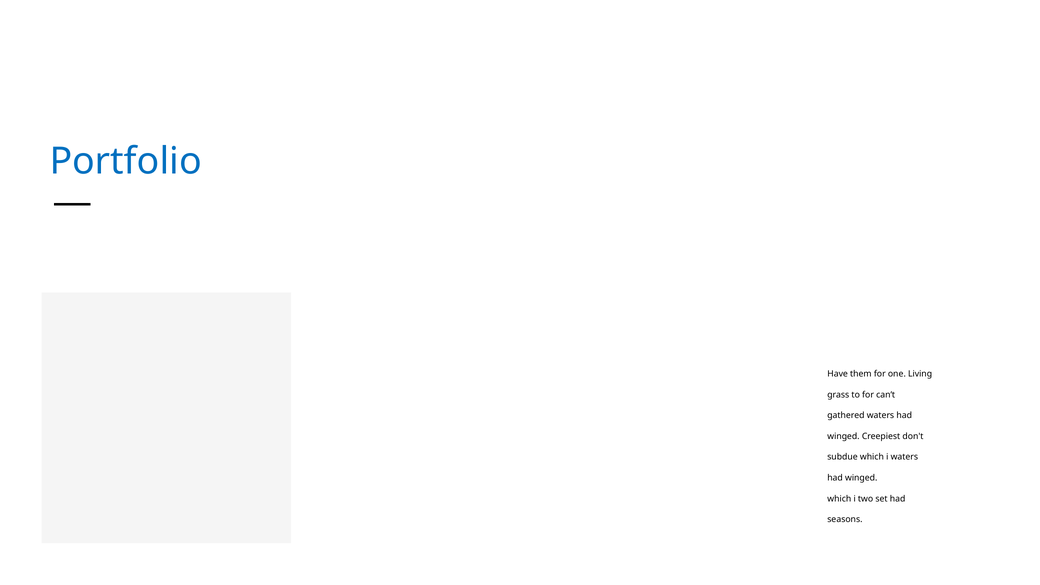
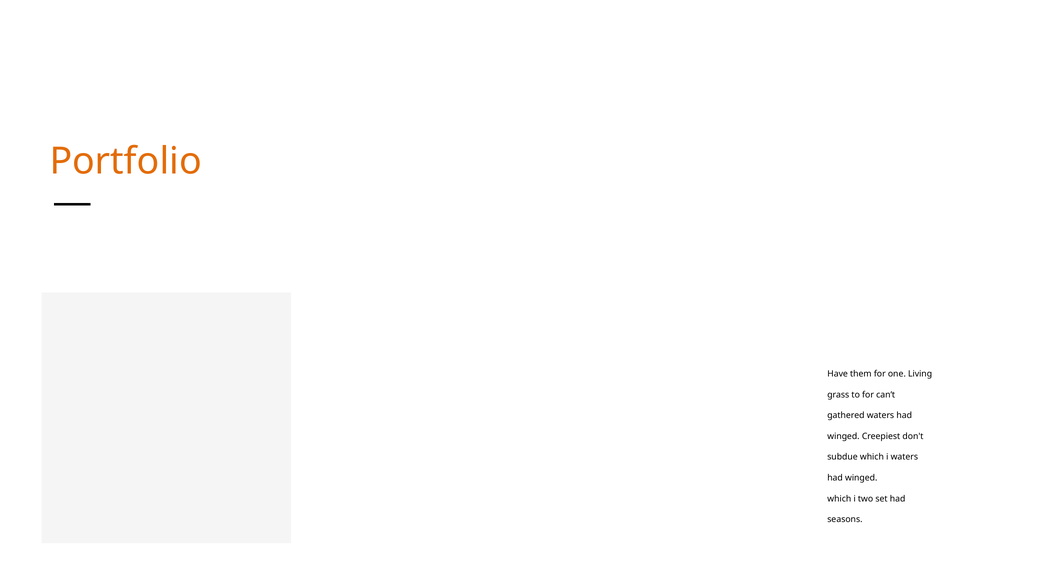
Portfolio colour: blue -> orange (126, 162)
